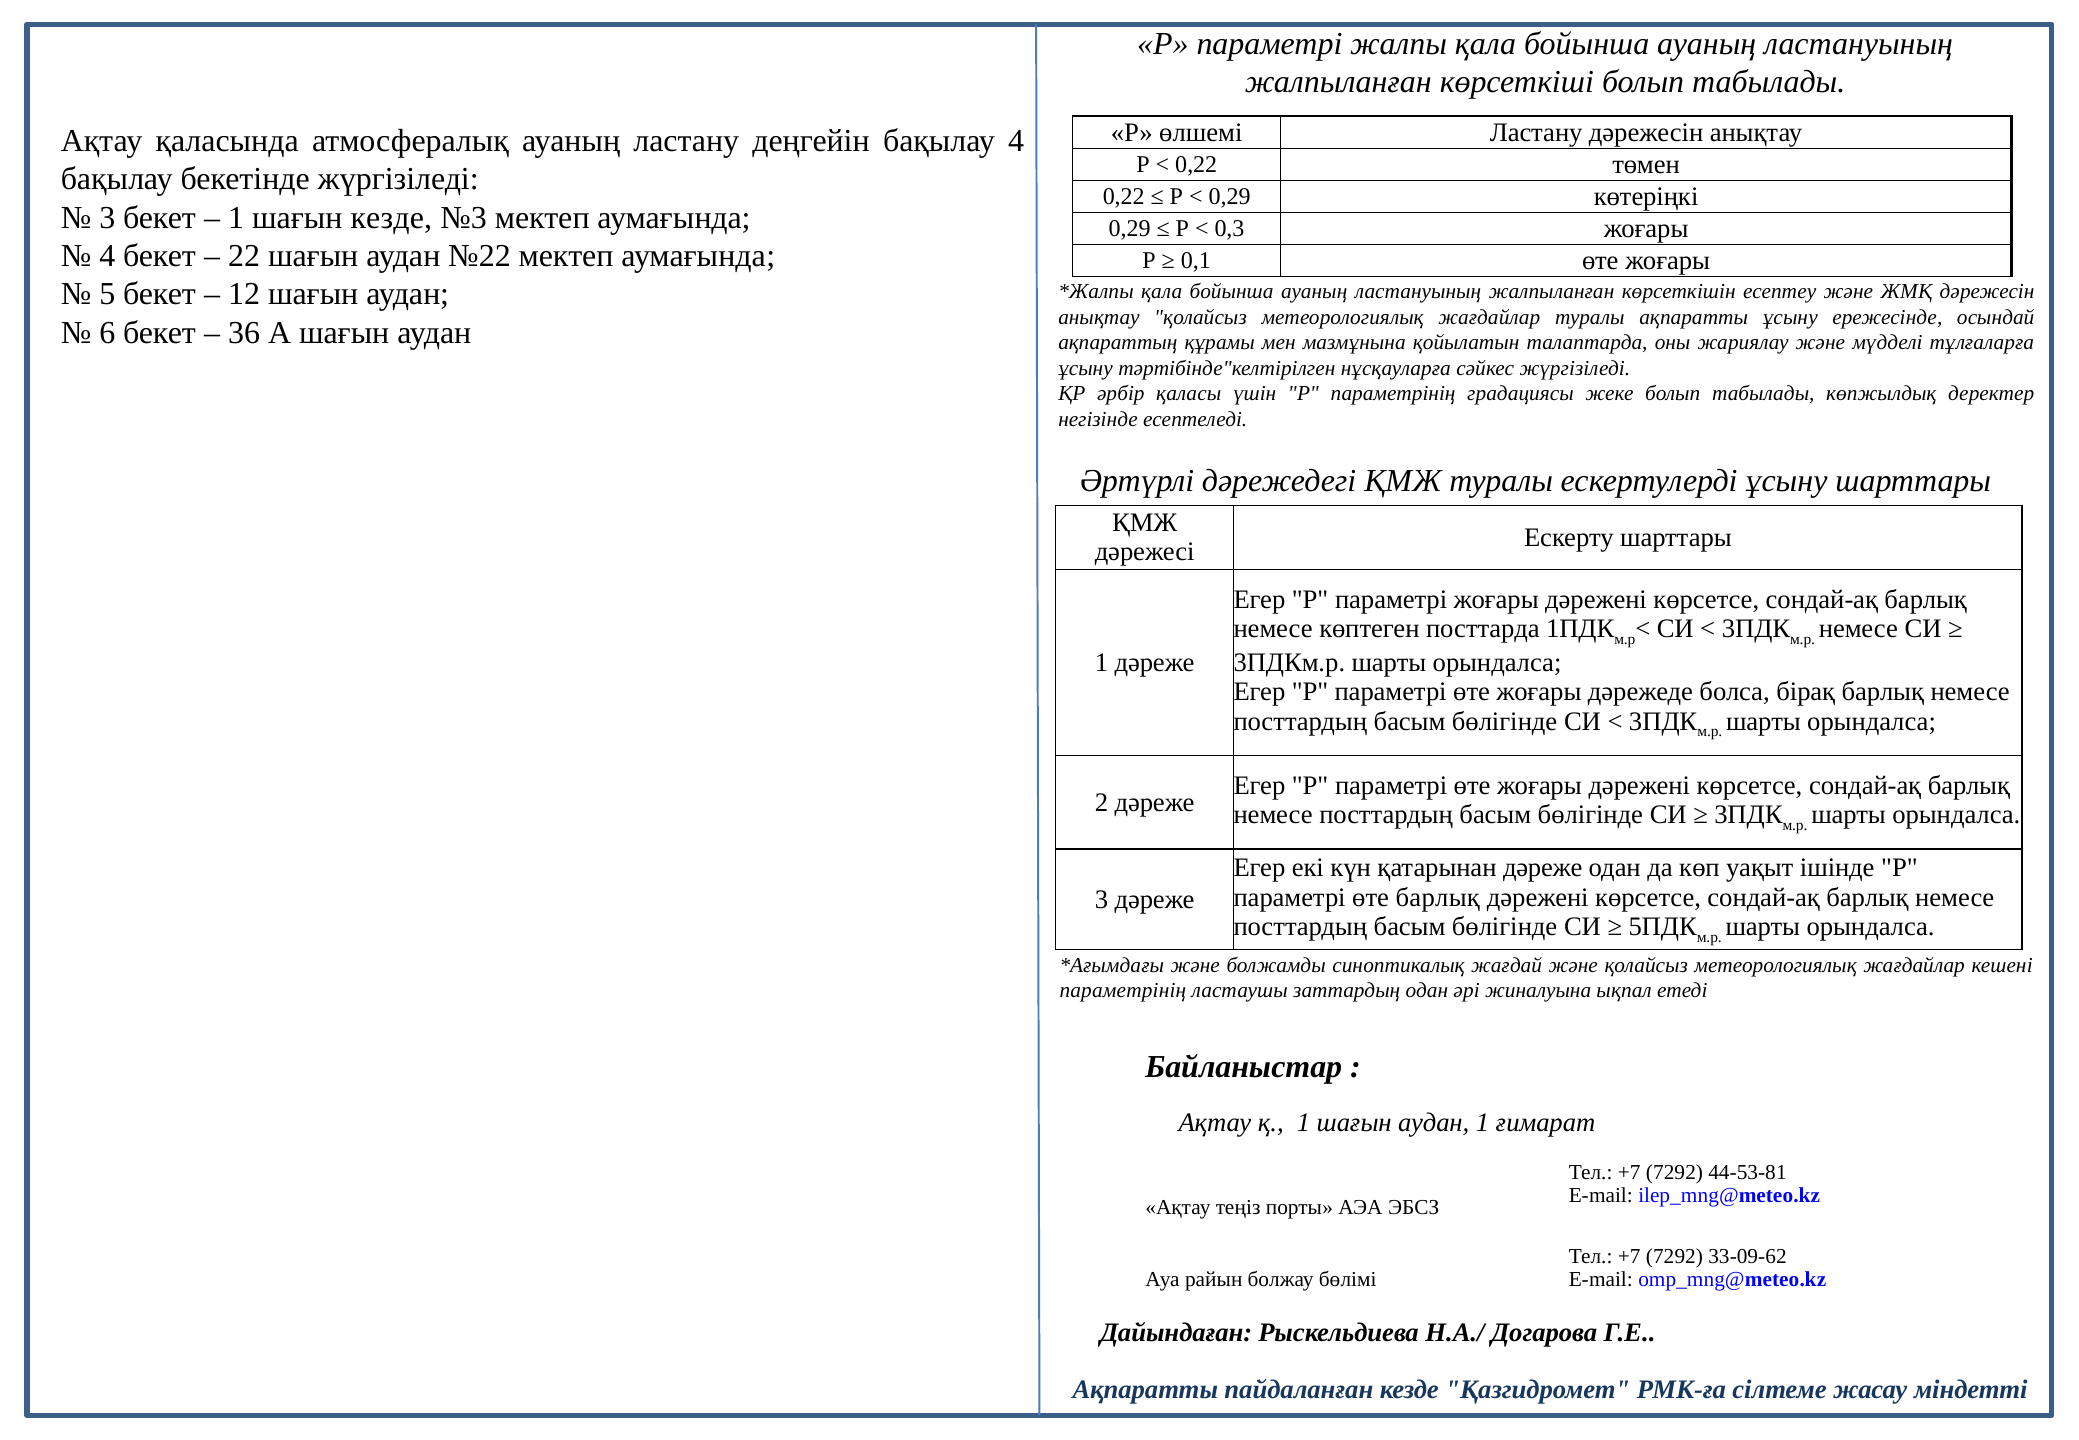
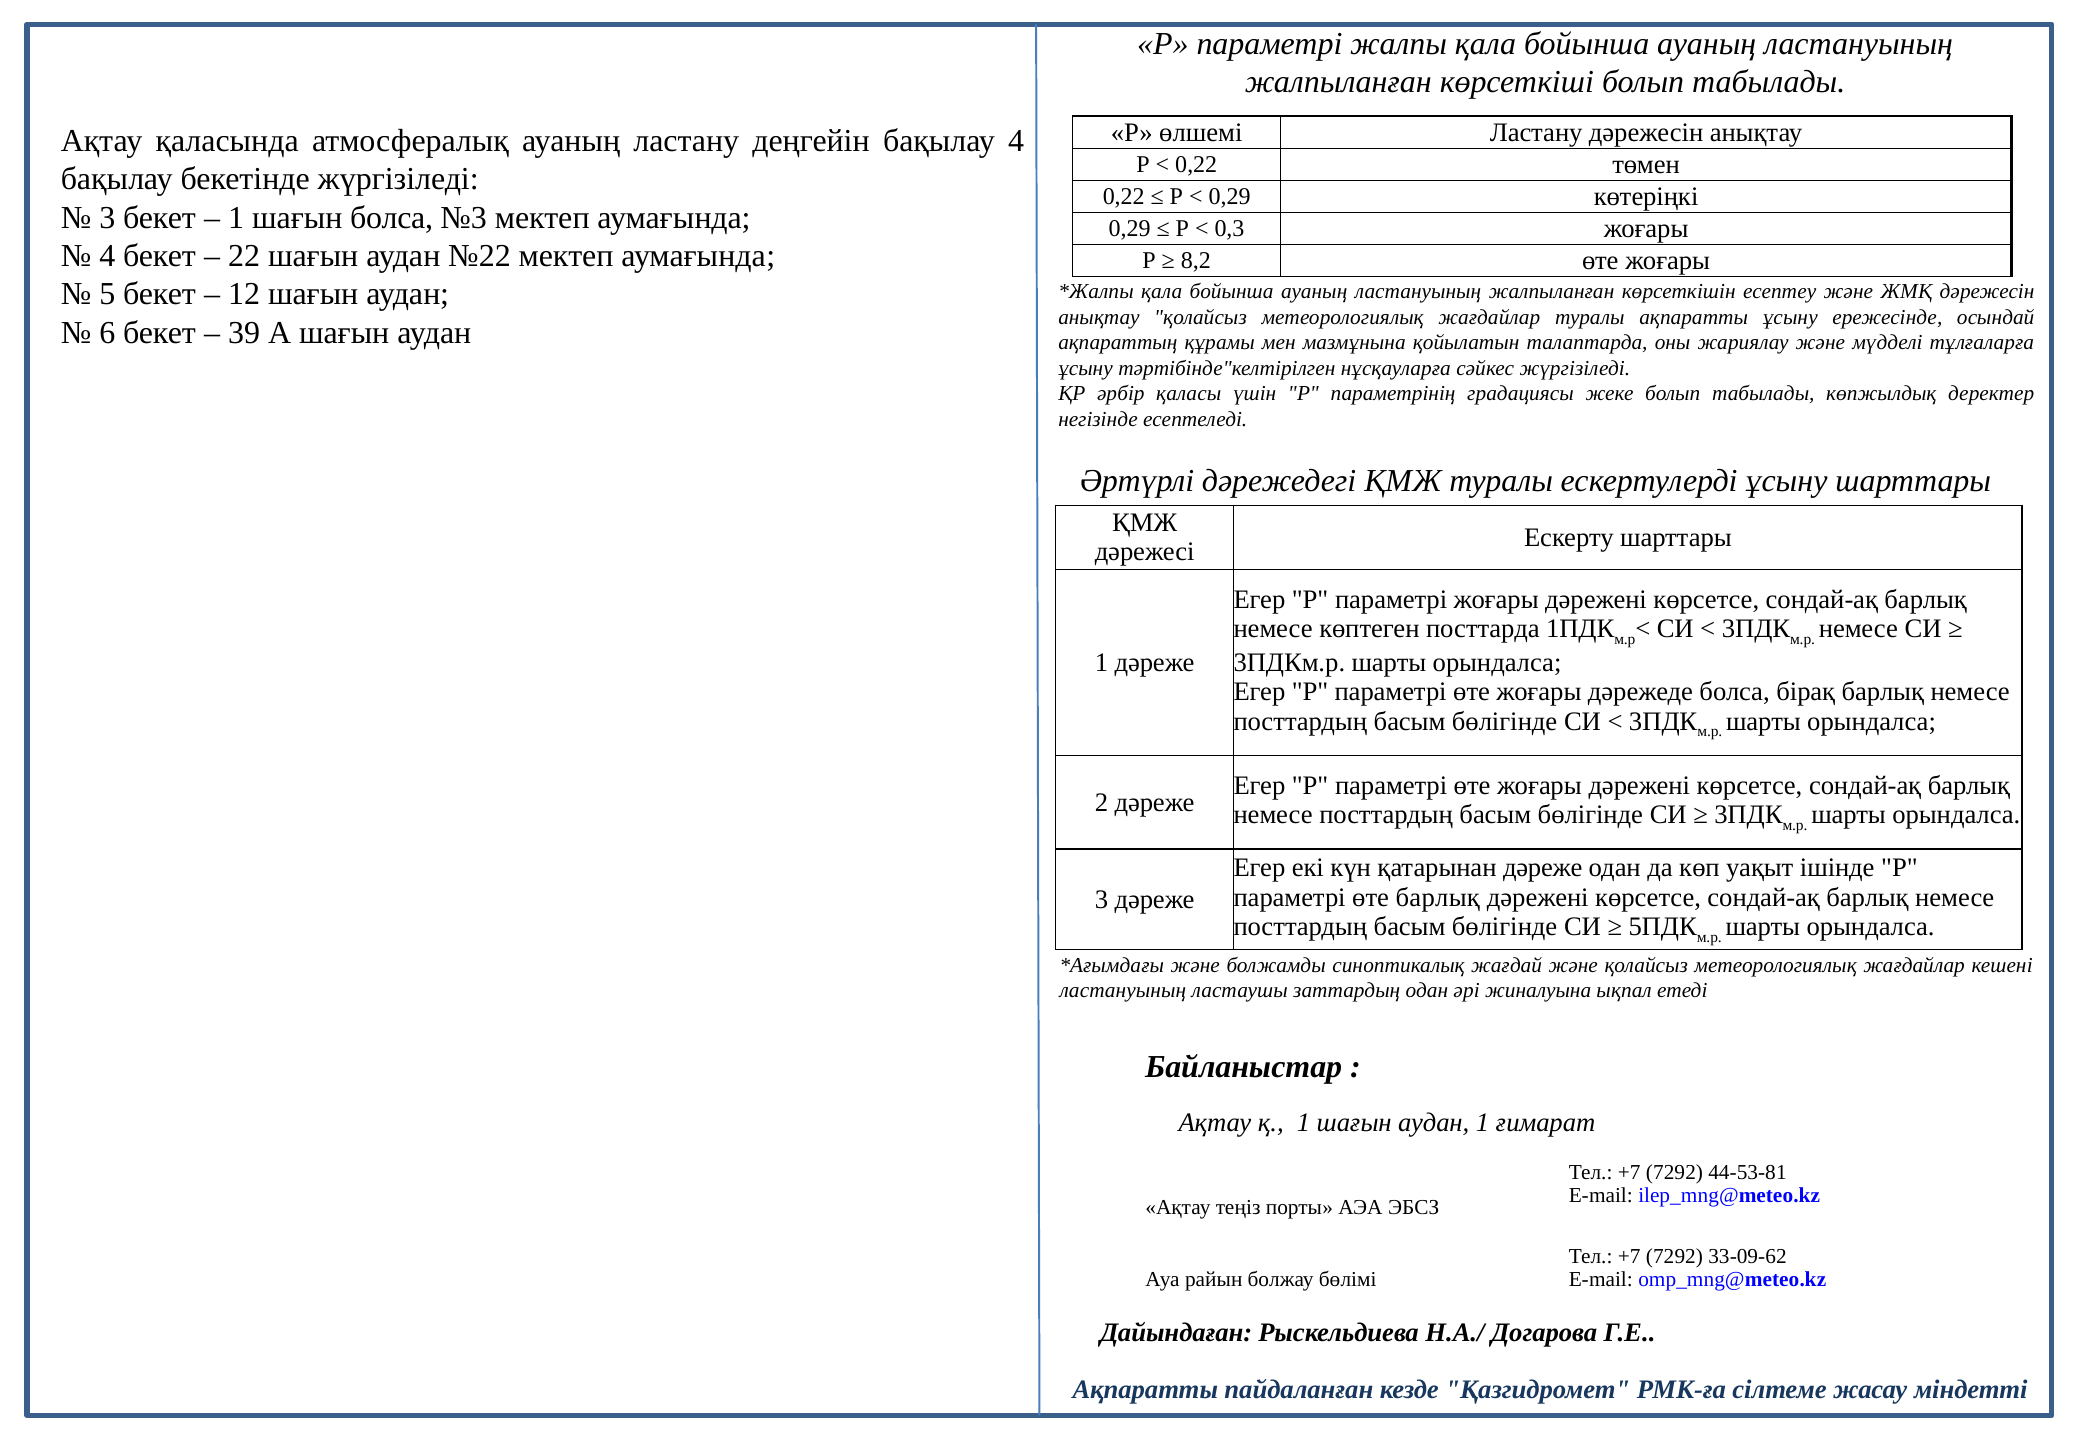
шағын кезде: кезде -> болса (392, 217)
0,1: 0,1 -> 8,2 (1196, 261)
36: 36 -> 39 (244, 333)
параметрінің: параметрінің -> ластануының (1123, 990)
